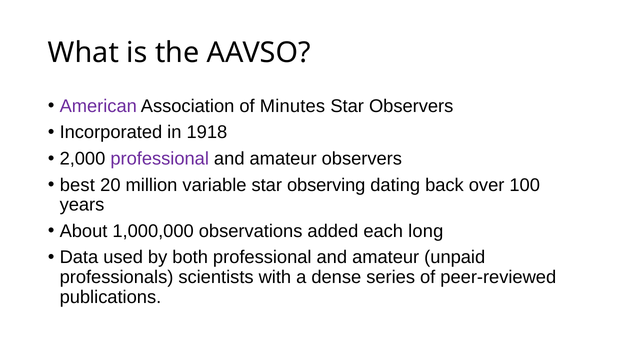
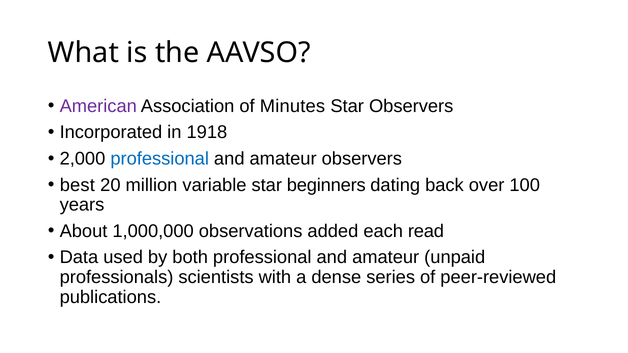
professional colour: purple -> blue (160, 159)
observing: observing -> beginners (326, 185)
long: long -> read (426, 231)
